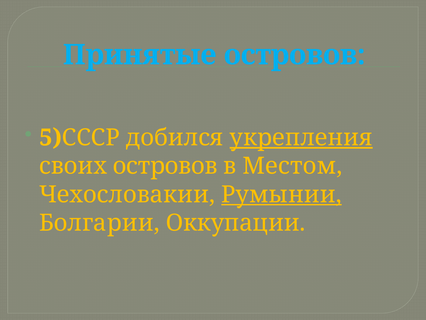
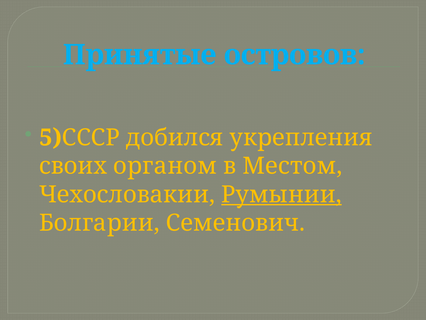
укрепления underline: present -> none (301, 137)
своих островов: островов -> органом (165, 166)
Оккупации: Оккупации -> Семенович (236, 223)
